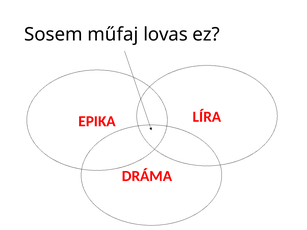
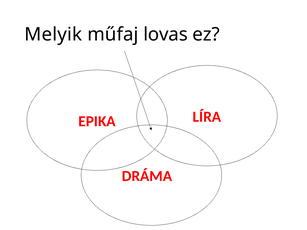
Sosem: Sosem -> Melyik (53, 34)
